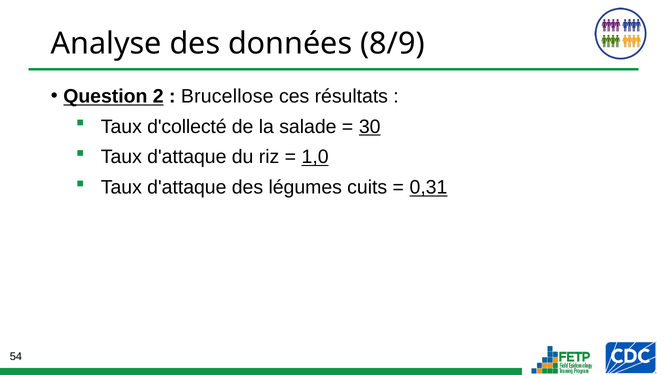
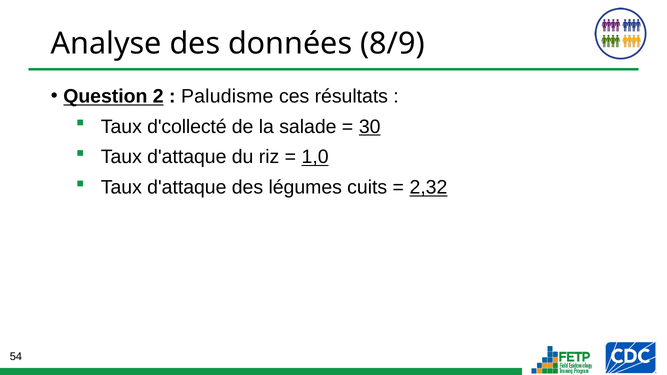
Brucellose: Brucellose -> Paludisme (227, 96)
0,31: 0,31 -> 2,32 (428, 187)
